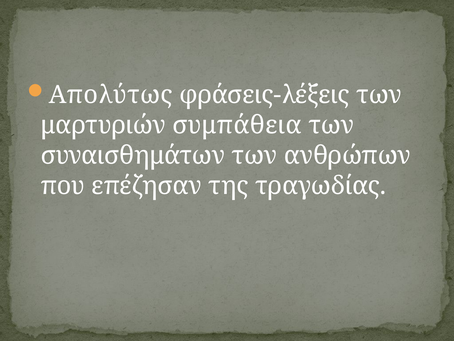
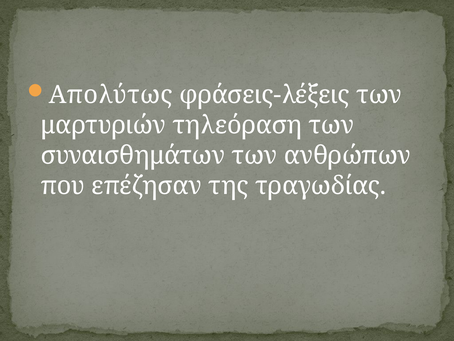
συμπάθεια: συμπάθεια -> τηλεόραση (237, 125)
